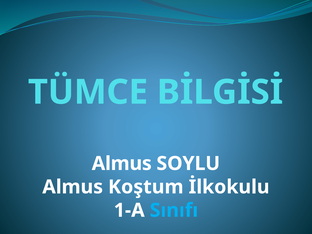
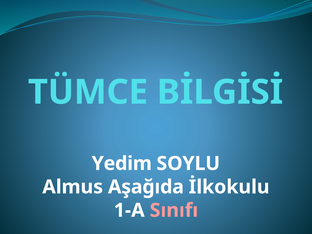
Almus: Almus -> Yedim (122, 164)
Koştum: Koştum -> Aşağıda (146, 187)
Sınıfı colour: light blue -> pink (174, 210)
